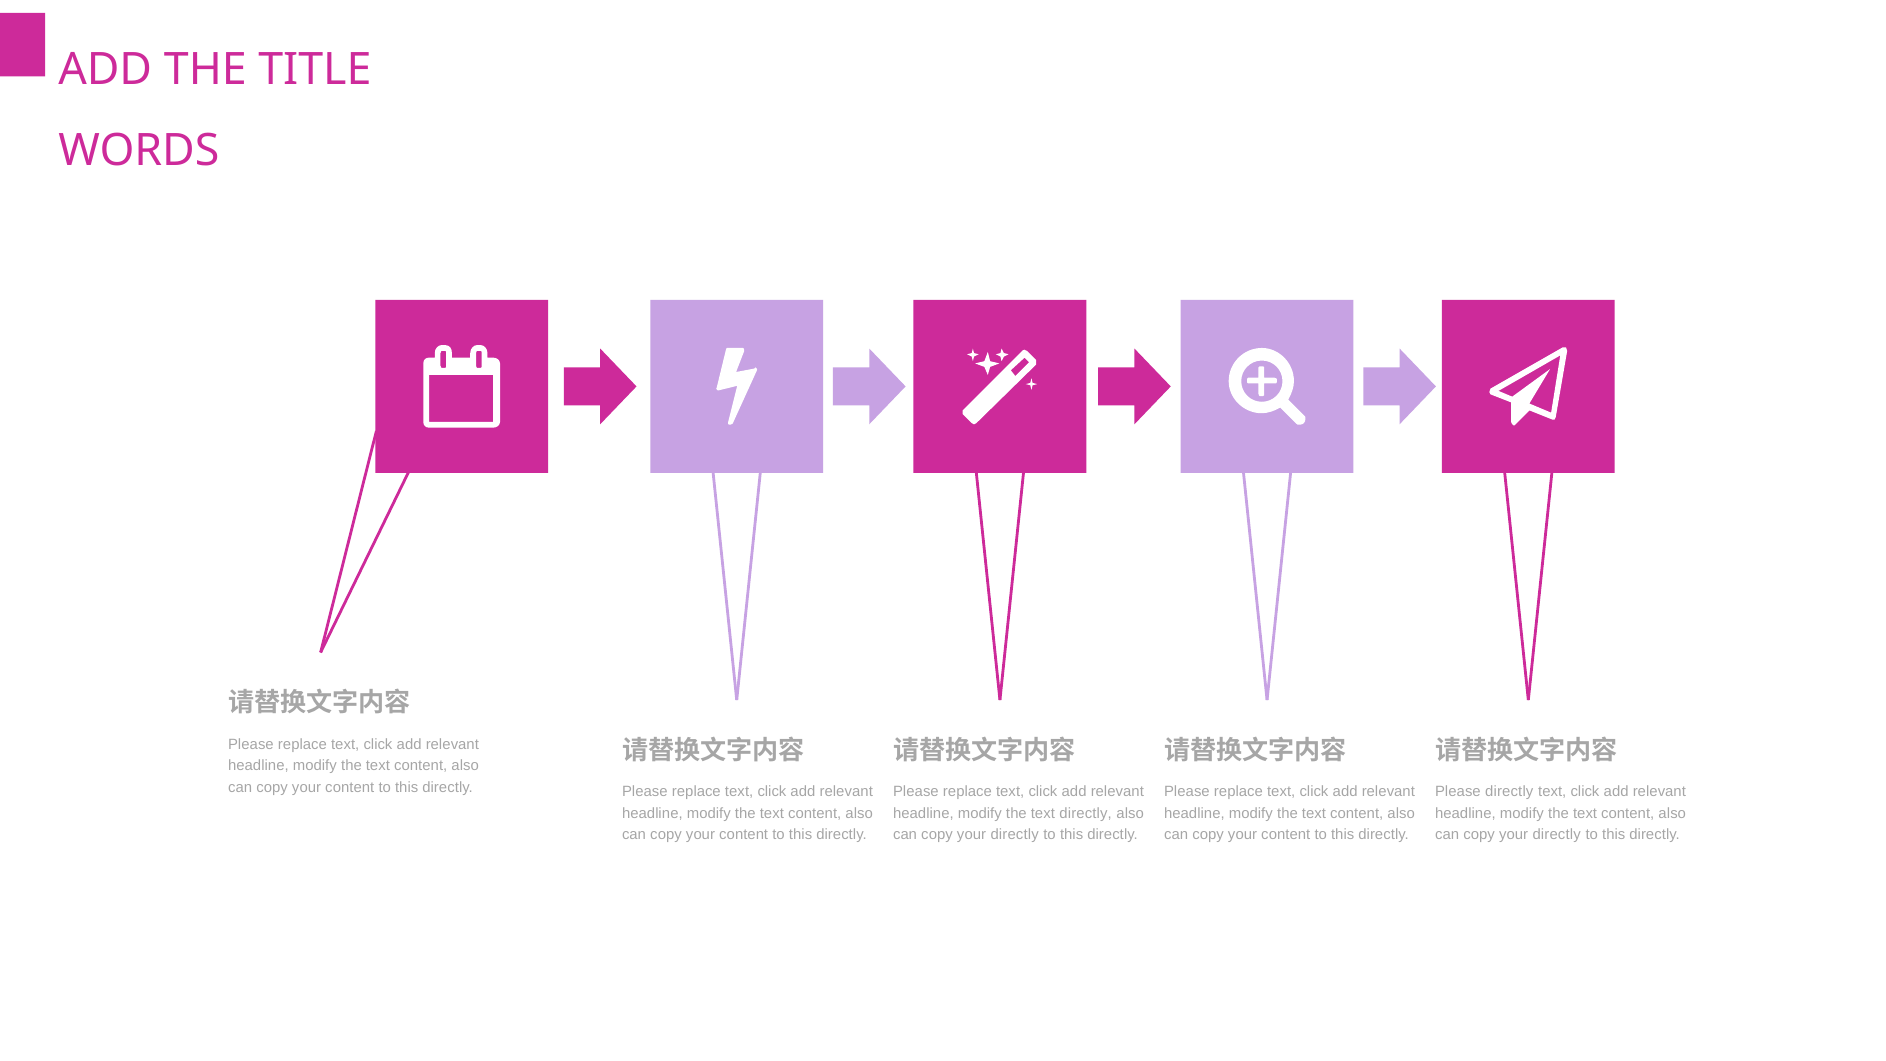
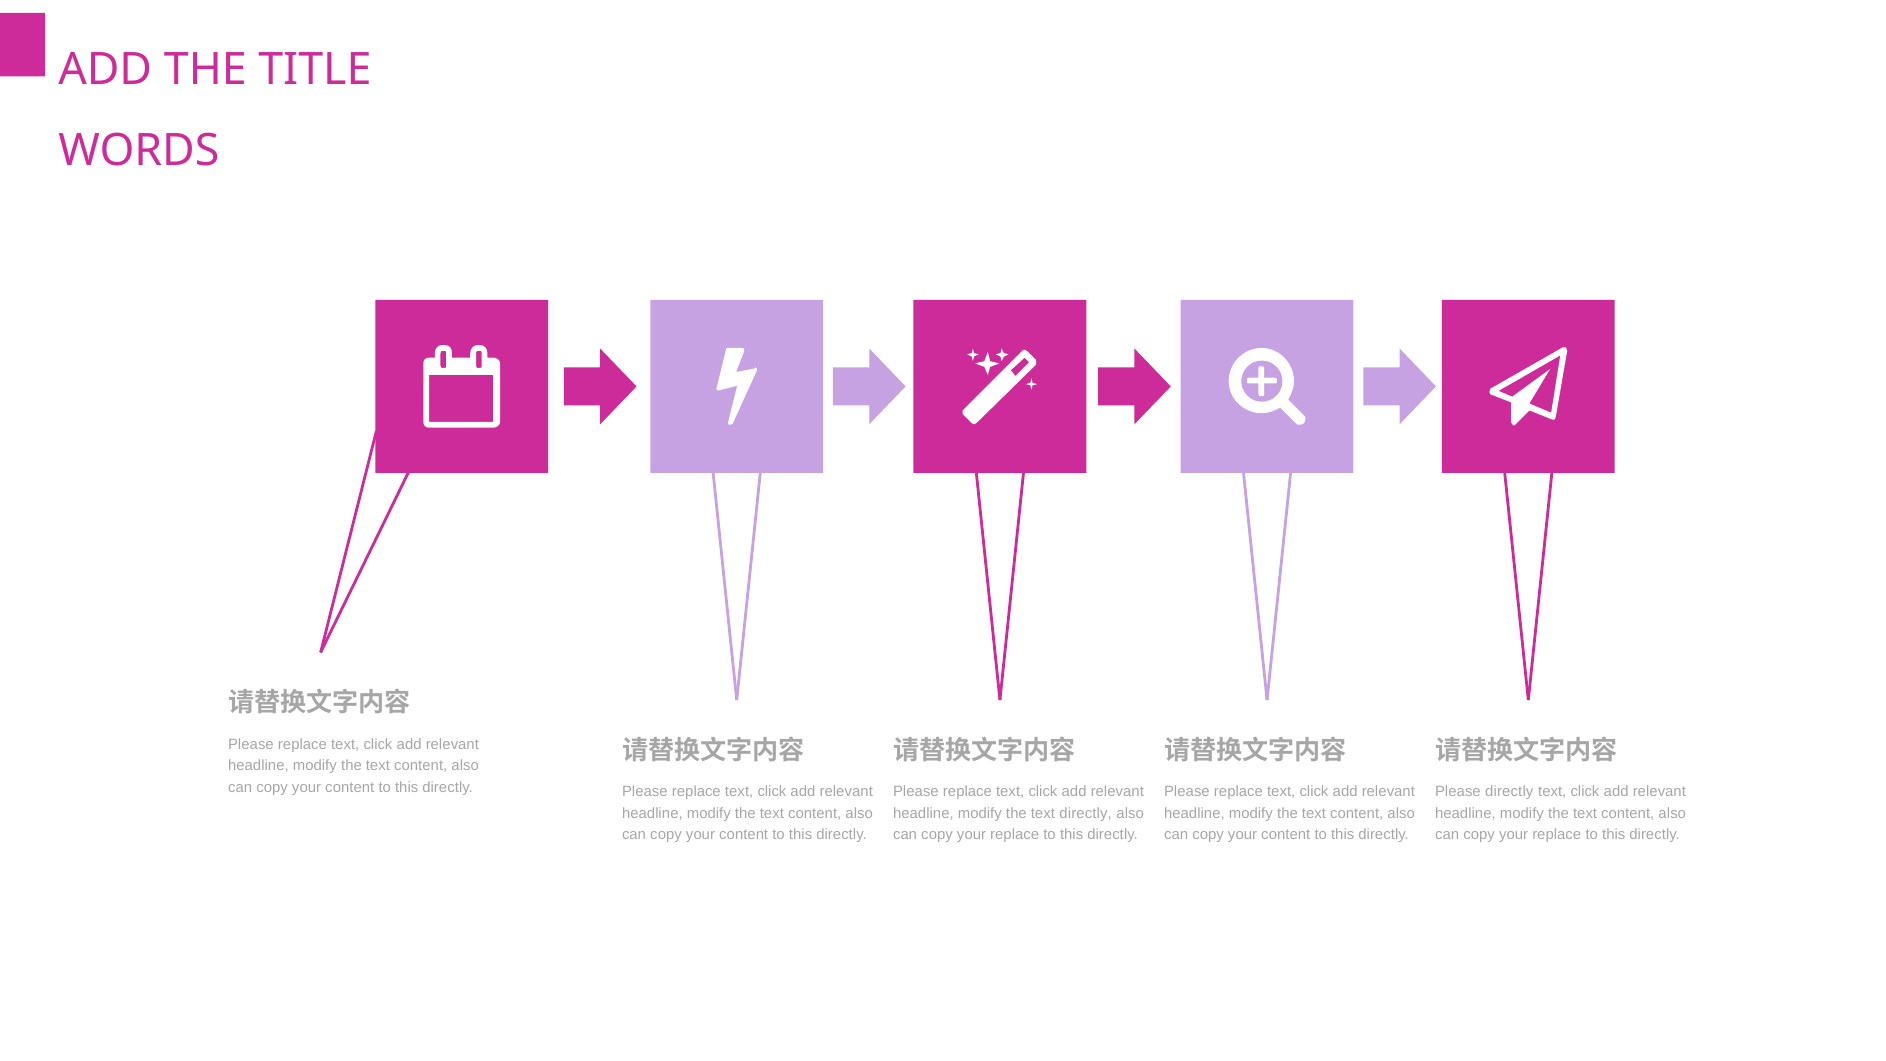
directly: directly -> replace (1015, 835)
directly: directly -> replace (1557, 835)
